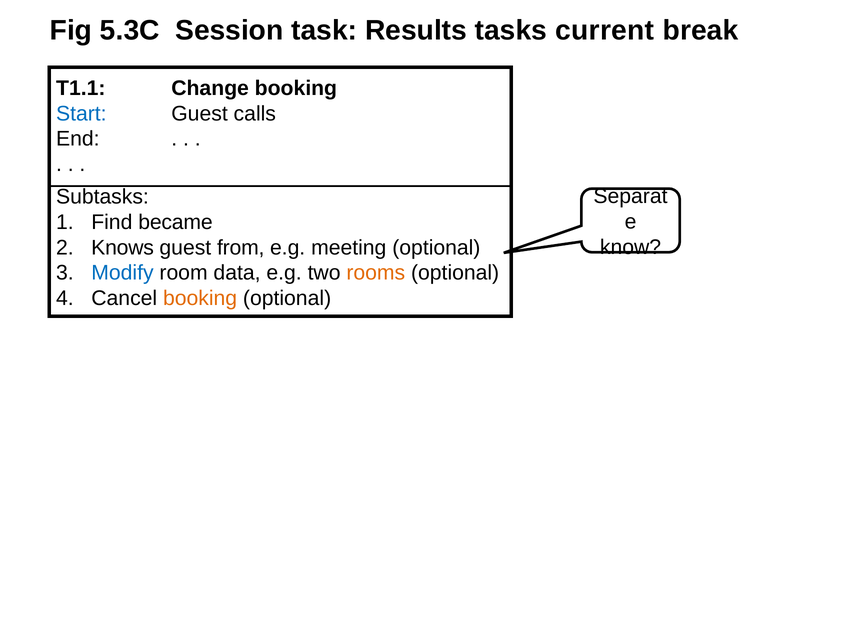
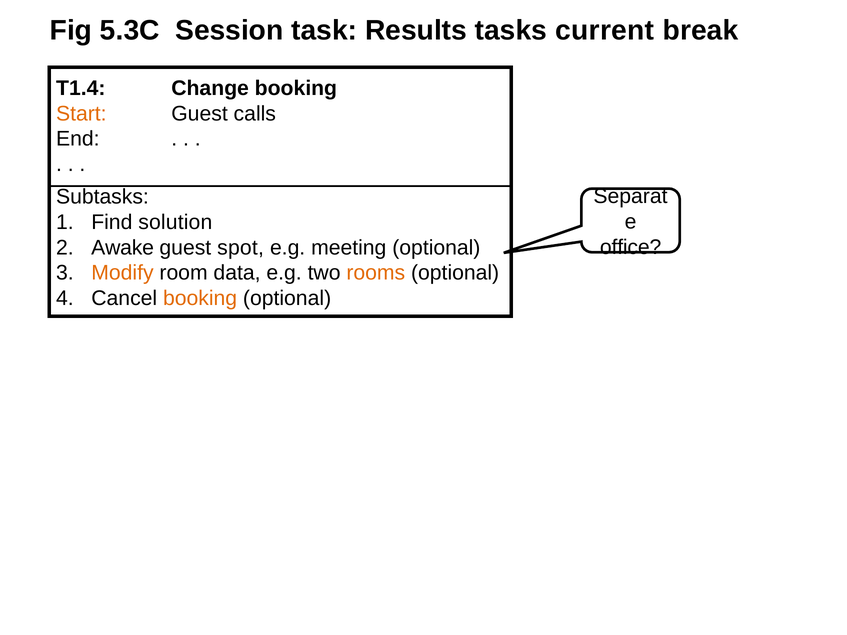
T1.1: T1.1 -> T1.4 (81, 88)
Start colour: blue -> orange (81, 114)
became: became -> solution (175, 222)
know: know -> office (631, 247)
Knows: Knows -> Awake (123, 248)
from: from -> spot (241, 248)
Modify colour: blue -> orange (122, 273)
